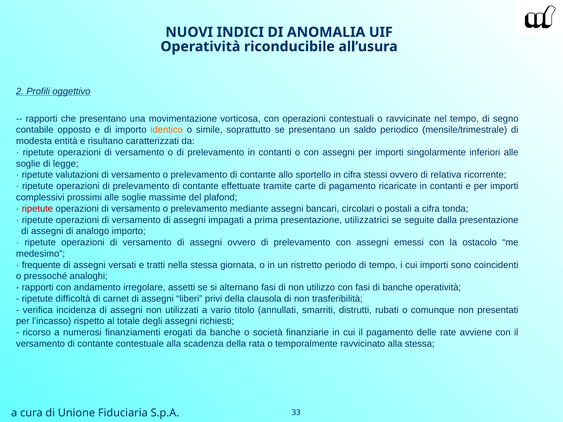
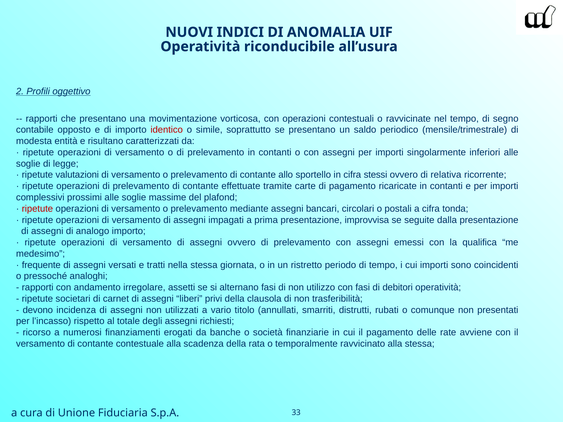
identico colour: orange -> red (167, 130)
utilizzatrici: utilizzatrici -> improvvisa (367, 220)
ostacolo: ostacolo -> qualifica (480, 243)
di banche: banche -> debitori (398, 288)
difficoltà: difficoltà -> societari (73, 299)
verifica: verifica -> devono (38, 310)
